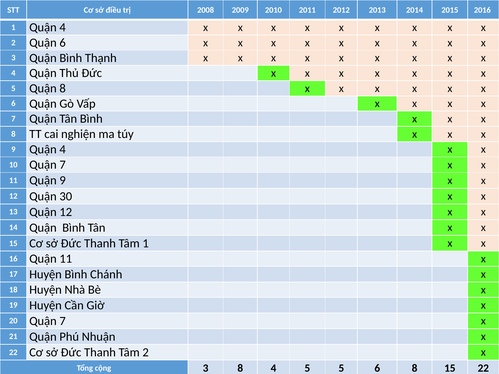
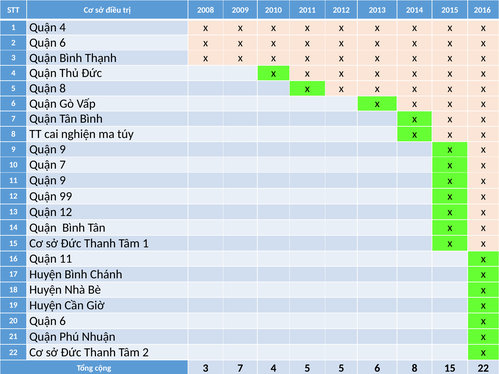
9 Quận 4: 4 -> 9 (63, 149)
30: 30 -> 99 (66, 196)
20 Quận 7: 7 -> 6 (63, 321)
3 8: 8 -> 7 (240, 368)
